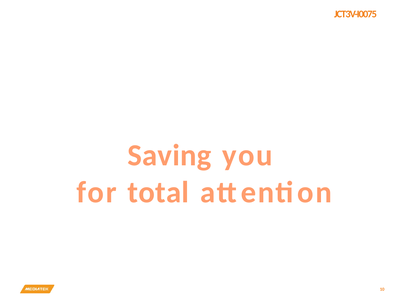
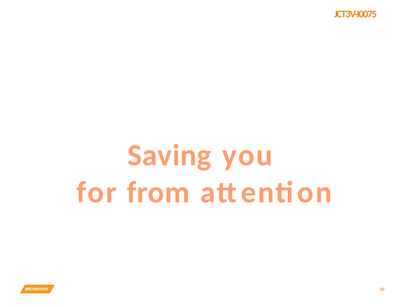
total: total -> from (158, 192)
